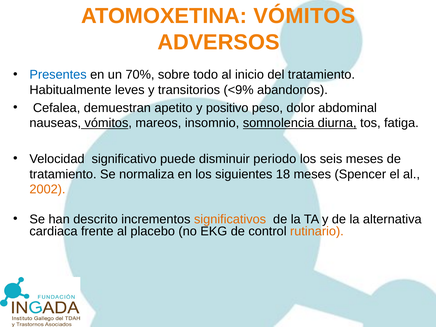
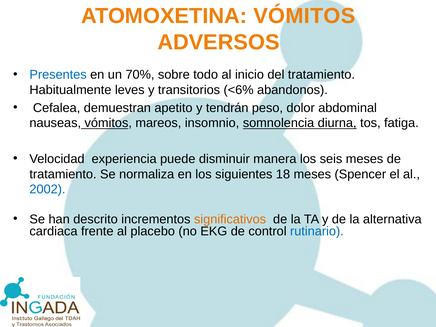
<9%: <9% -> <6% (239, 90)
positivo: positivo -> tendrán (227, 108)
significativo: significativo -> experiencia (124, 159)
periodo: periodo -> manera (275, 159)
2002 colour: orange -> blue (47, 189)
rutinario colour: orange -> blue (317, 231)
